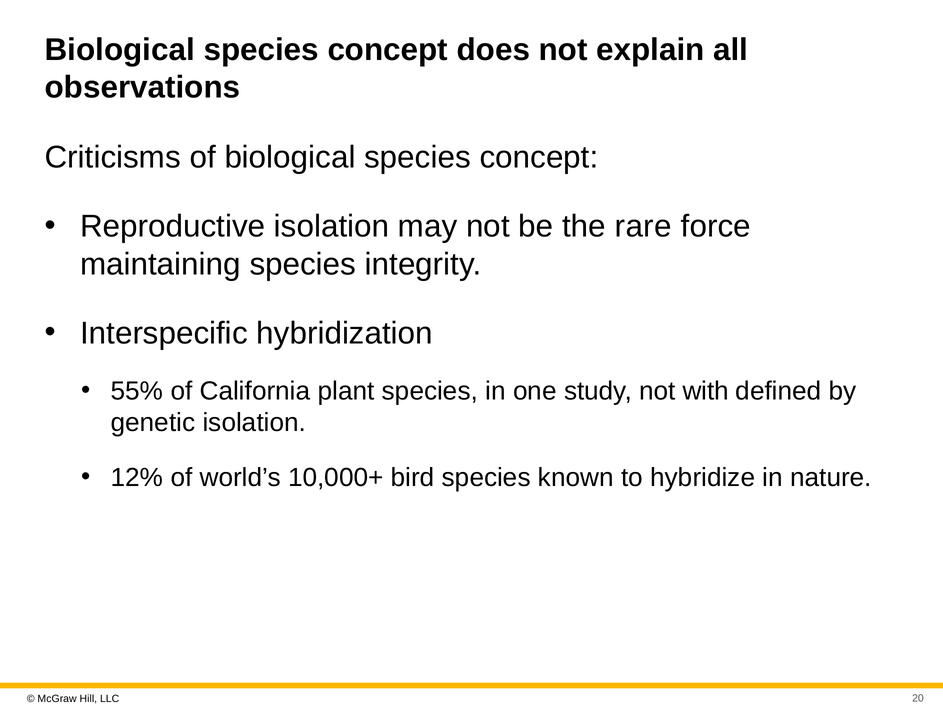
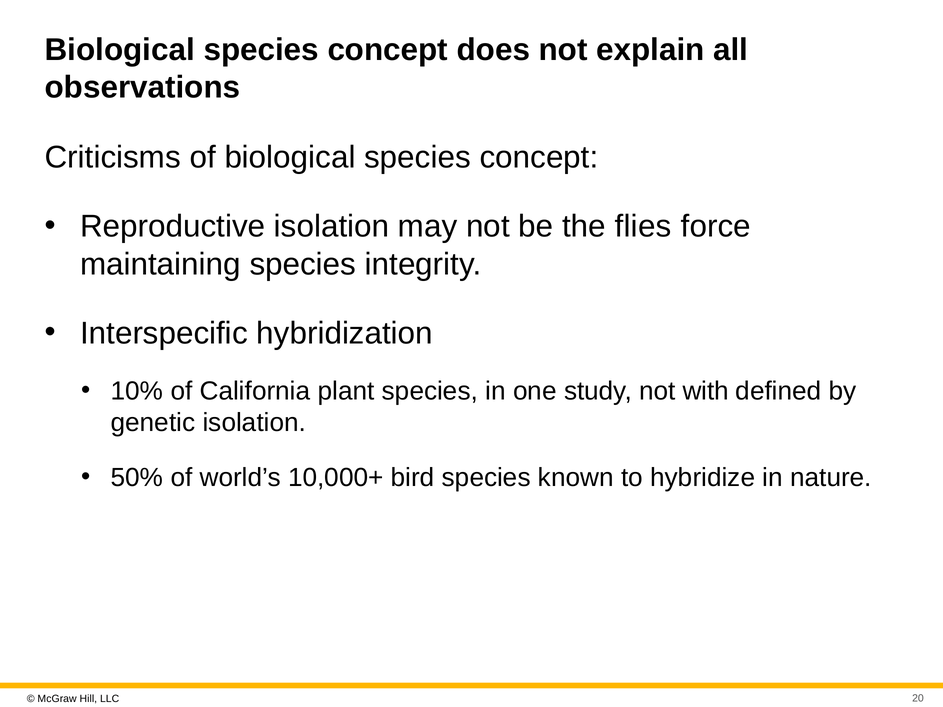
rare: rare -> flies (643, 227)
55%: 55% -> 10% (137, 391)
12%: 12% -> 50% (137, 478)
